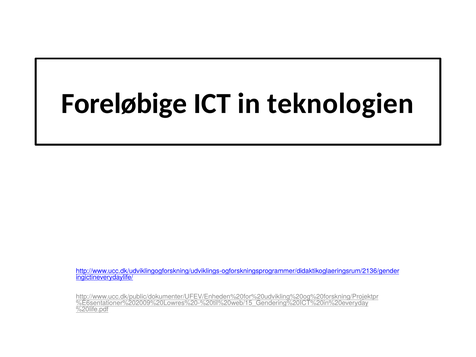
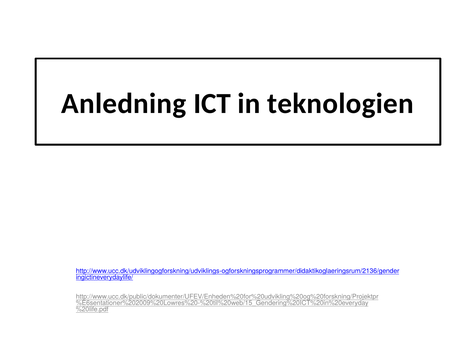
Foreløbige: Foreløbige -> Anledning (124, 104)
